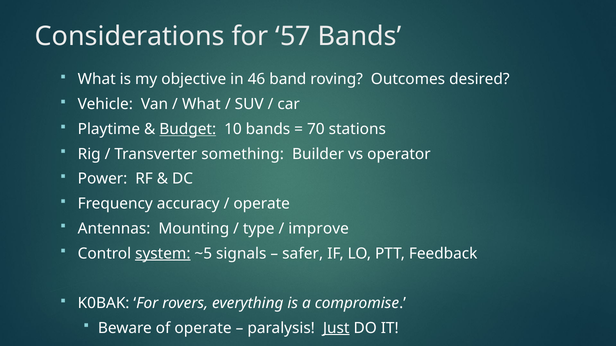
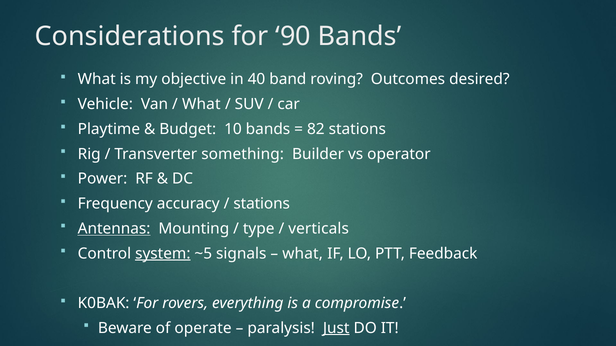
57: 57 -> 90 (293, 36)
46: 46 -> 40 (256, 80)
Budget underline: present -> none (188, 129)
70: 70 -> 82 (316, 129)
operate: operate -> stations (262, 204)
Antennas underline: none -> present (114, 229)
improve: improve -> verticals (319, 229)
safer: safer -> what (303, 254)
